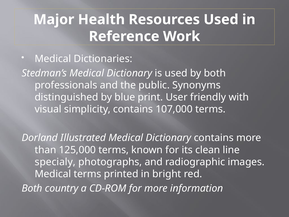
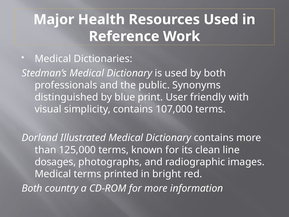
specialy: specialy -> dosages (55, 162)
